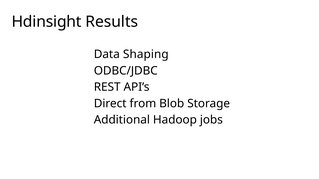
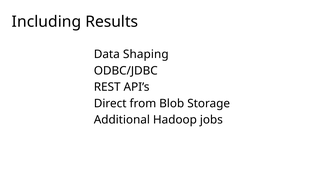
Hdinsight: Hdinsight -> Including (46, 22)
